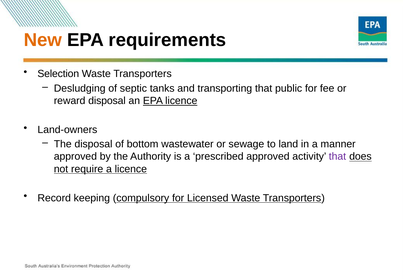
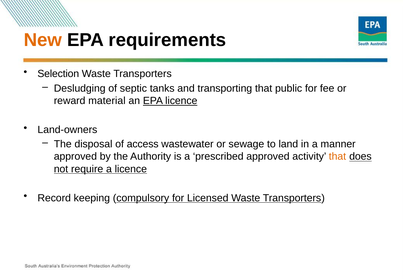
reward disposal: disposal -> material (107, 101)
bottom: bottom -> access (143, 144)
that colour: purple -> orange (337, 157)
